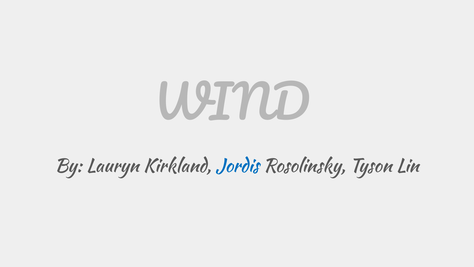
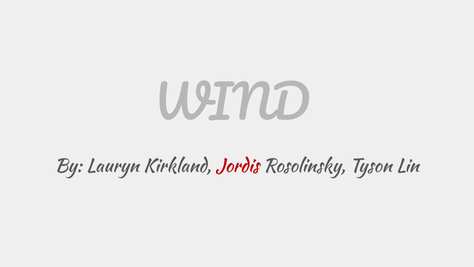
Jordis colour: blue -> red (237, 166)
